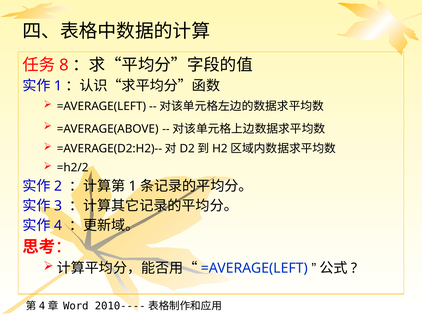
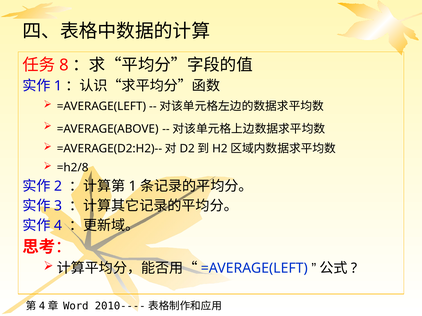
=h2/2: =h2/2 -> =h2/8 (73, 168)
